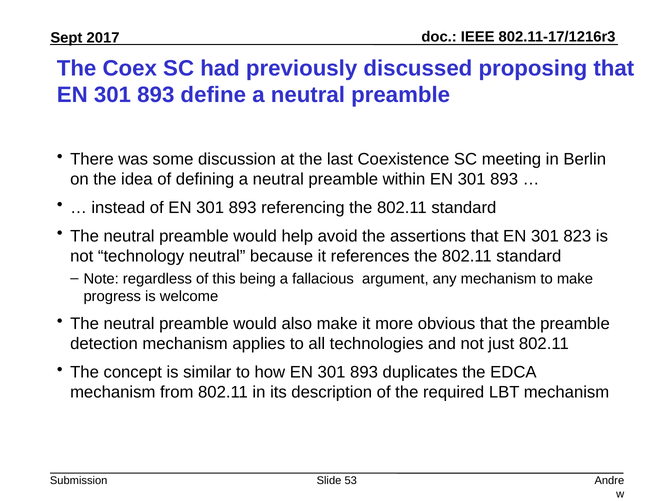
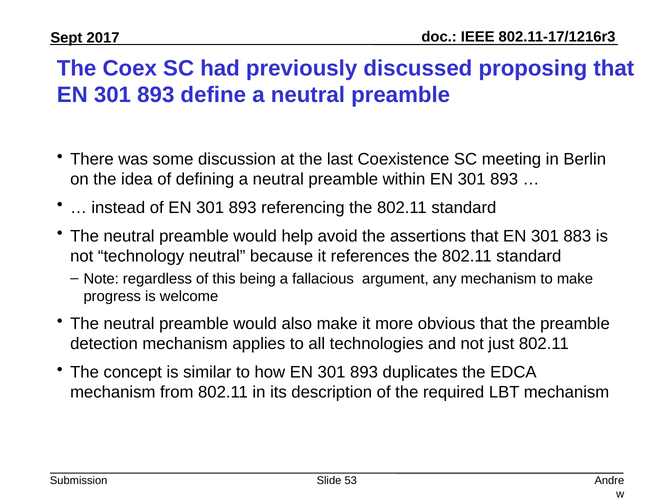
823: 823 -> 883 (577, 236)
